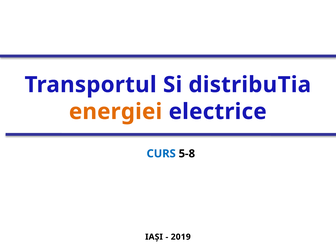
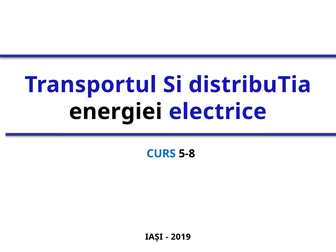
energiei colour: orange -> black (116, 112)
